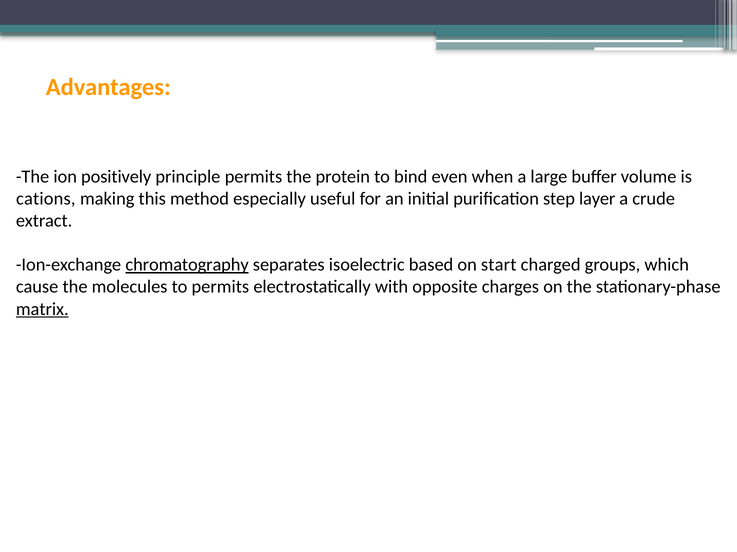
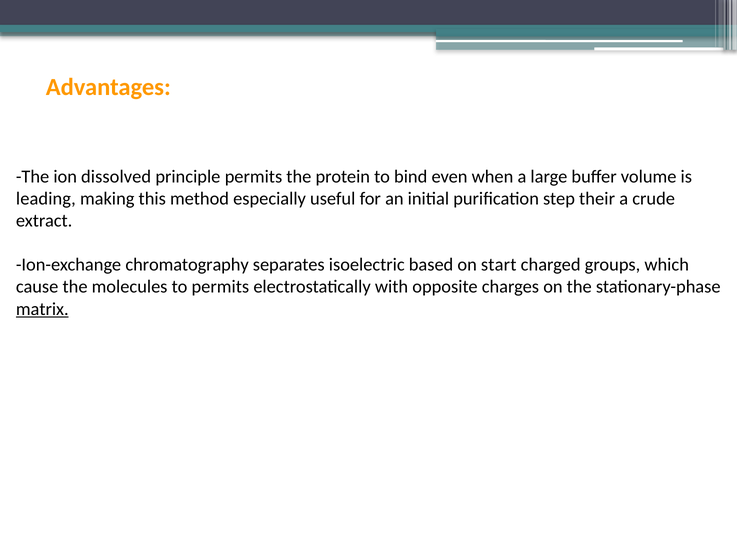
positively: positively -> dissolved (116, 177)
cations: cations -> leading (46, 199)
layer: layer -> their (597, 199)
chromatography underline: present -> none (187, 265)
